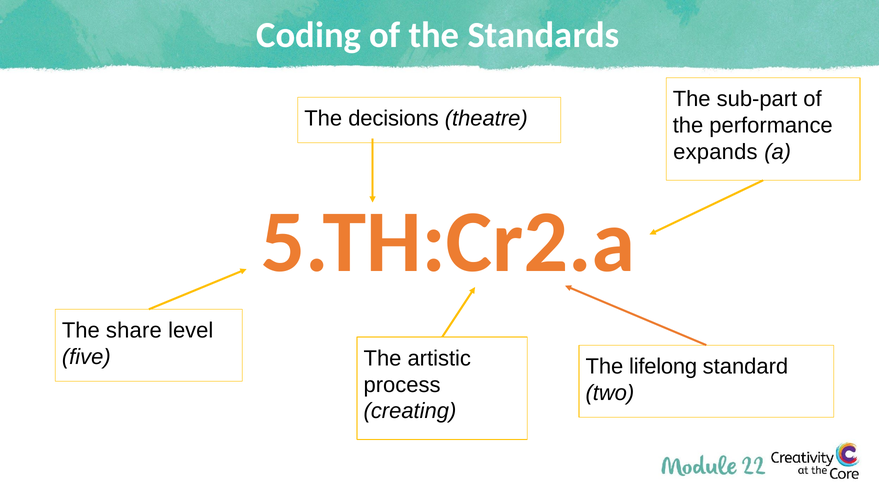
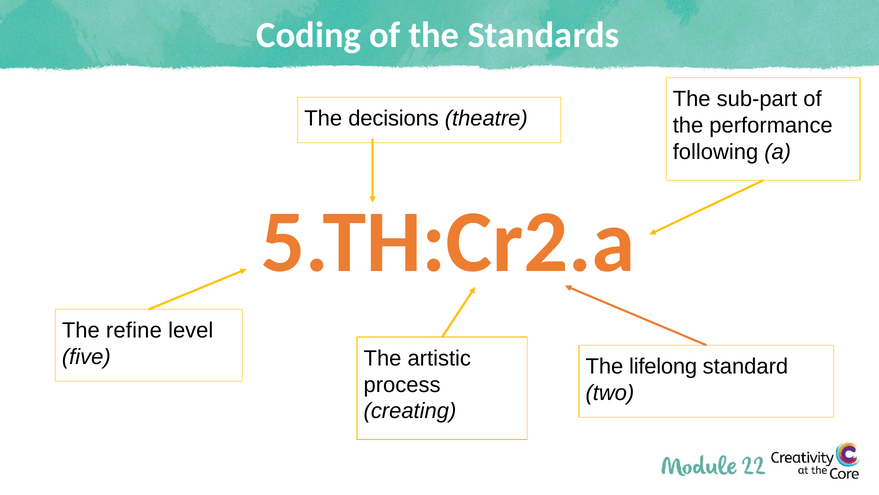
expands: expands -> following (716, 152)
share: share -> refine (134, 330)
